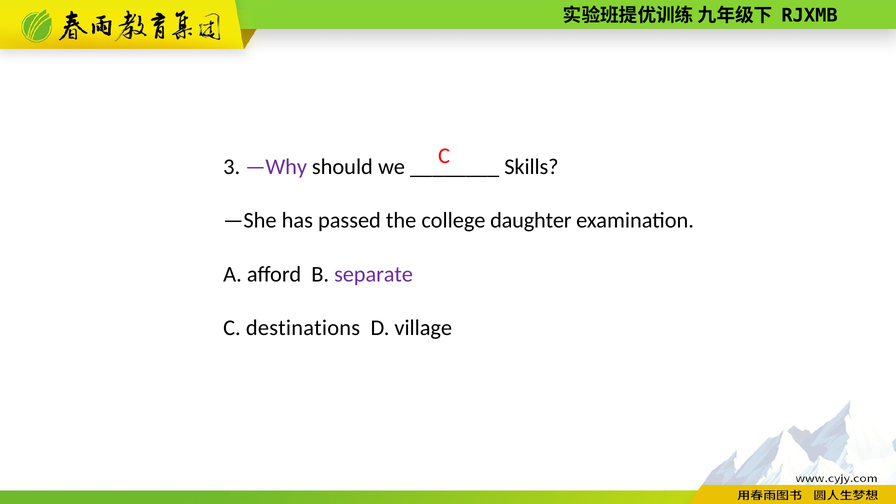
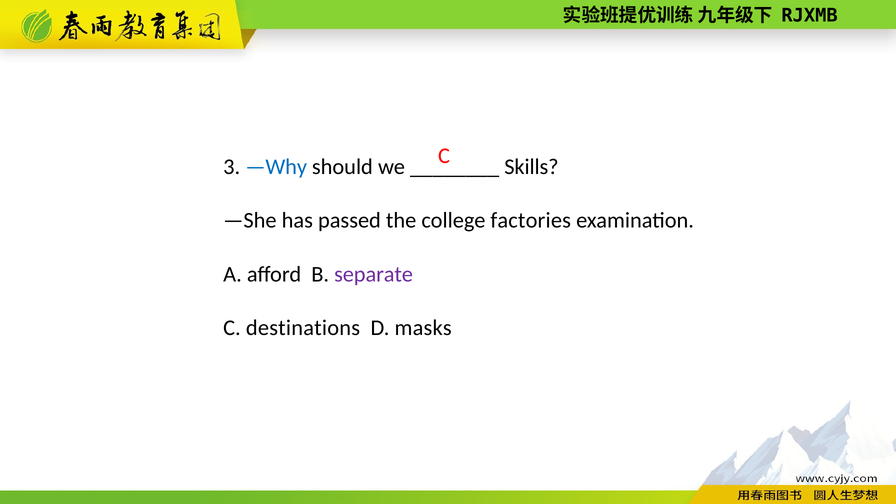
—Why colour: purple -> blue (276, 167)
daughter: daughter -> factories (531, 221)
village: village -> masks (423, 328)
